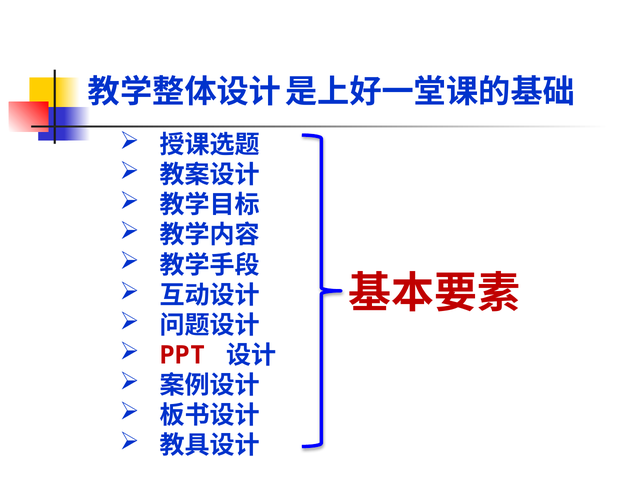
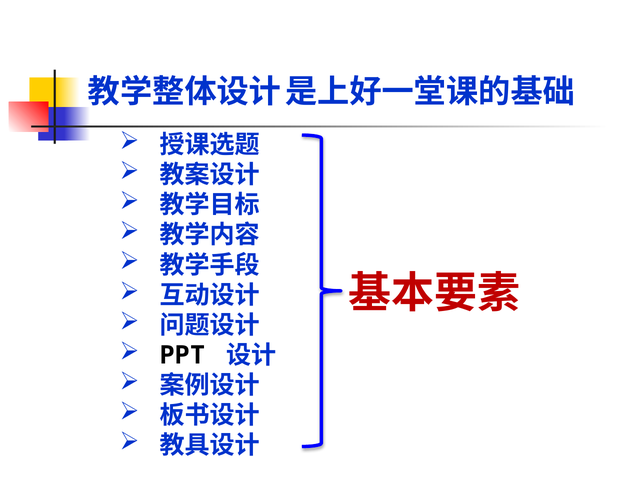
PPT colour: red -> black (183, 355)
